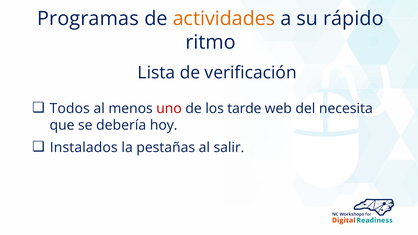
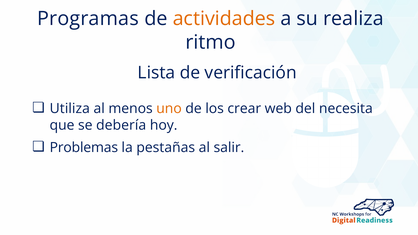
rápido: rápido -> realiza (353, 19)
Todos: Todos -> Utiliza (70, 109)
uno colour: red -> orange (169, 109)
tarde: tarde -> crear (244, 109)
Instalados: Instalados -> Problemas (84, 148)
